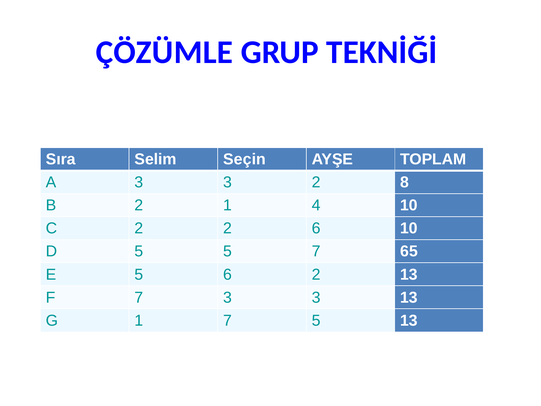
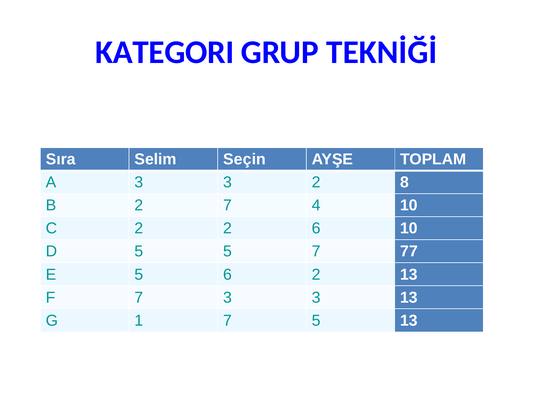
ÇÖZÜMLE: ÇÖZÜMLE -> KATEGORI (165, 52)
2 1: 1 -> 7 (227, 205)
65: 65 -> 77 (409, 251)
